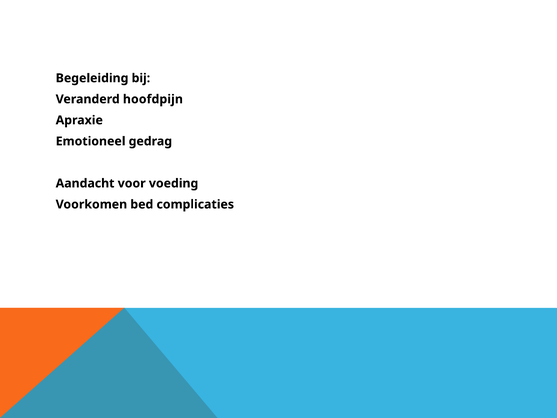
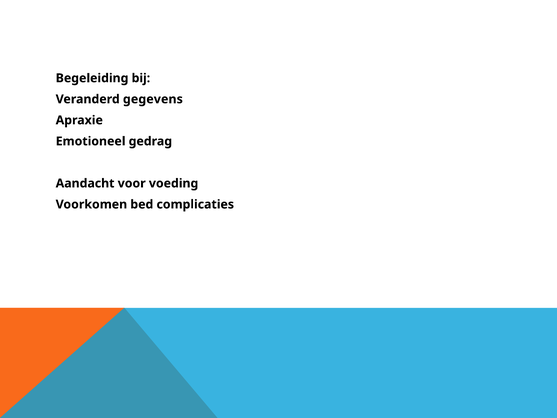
hoofdpijn: hoofdpijn -> gegevens (153, 99)
